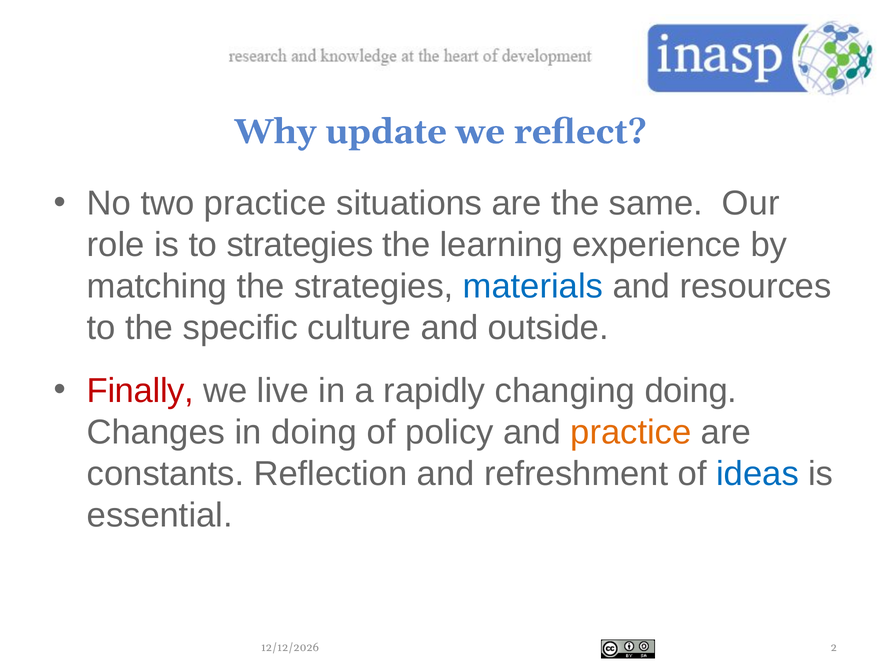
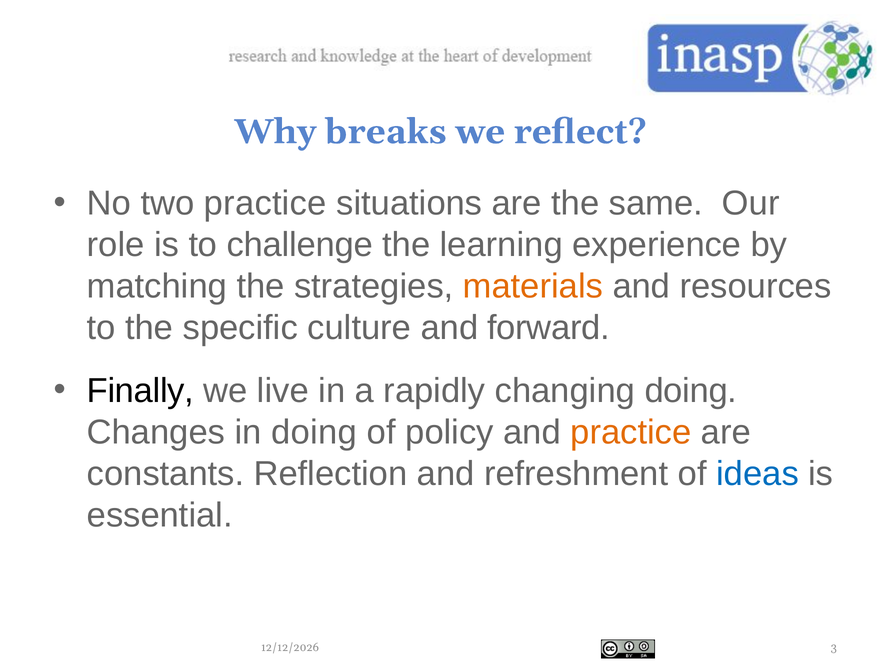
update: update -> breaks (386, 132)
to strategies: strategies -> challenge (300, 245)
materials colour: blue -> orange (533, 287)
outside: outside -> forward (548, 328)
Finally colour: red -> black (140, 391)
2: 2 -> 3 (834, 648)
